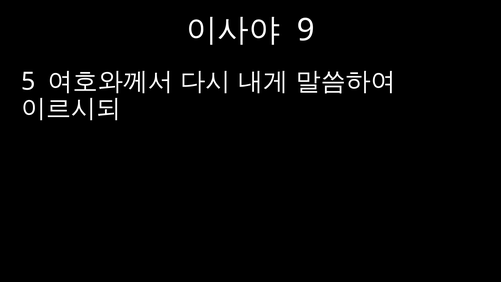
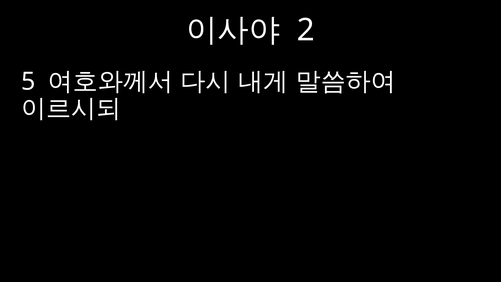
9: 9 -> 2 (306, 30)
